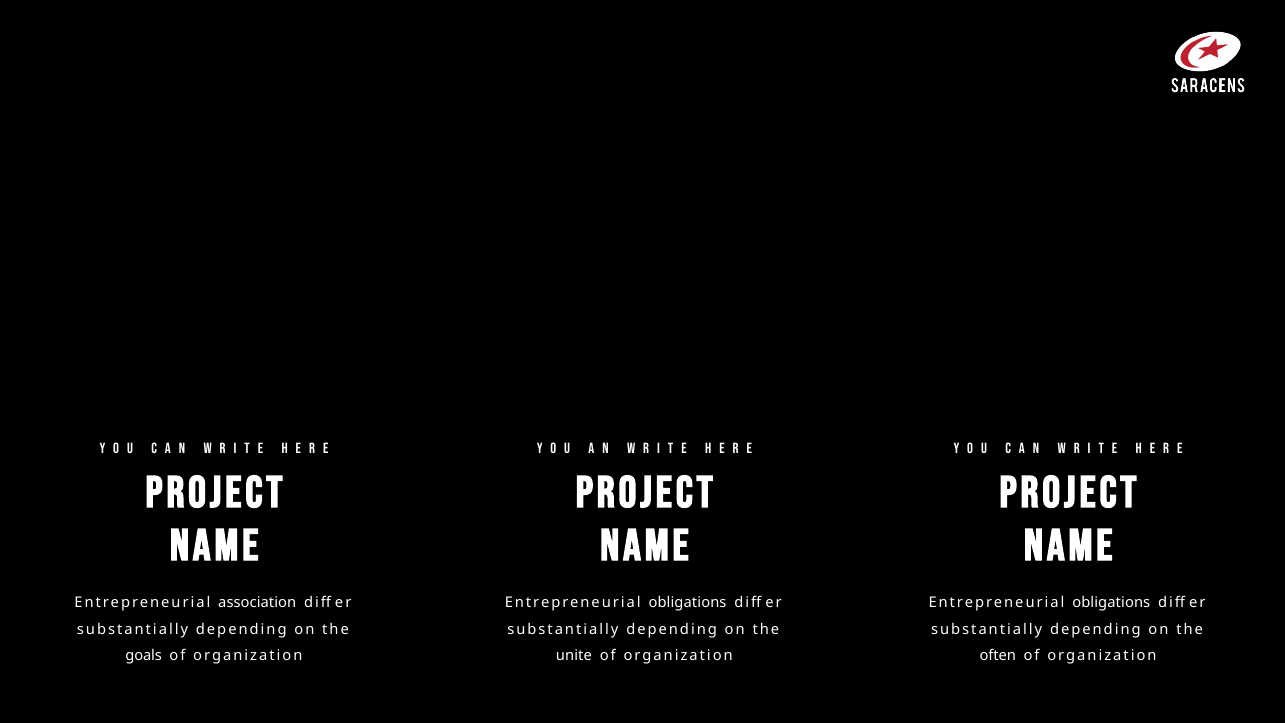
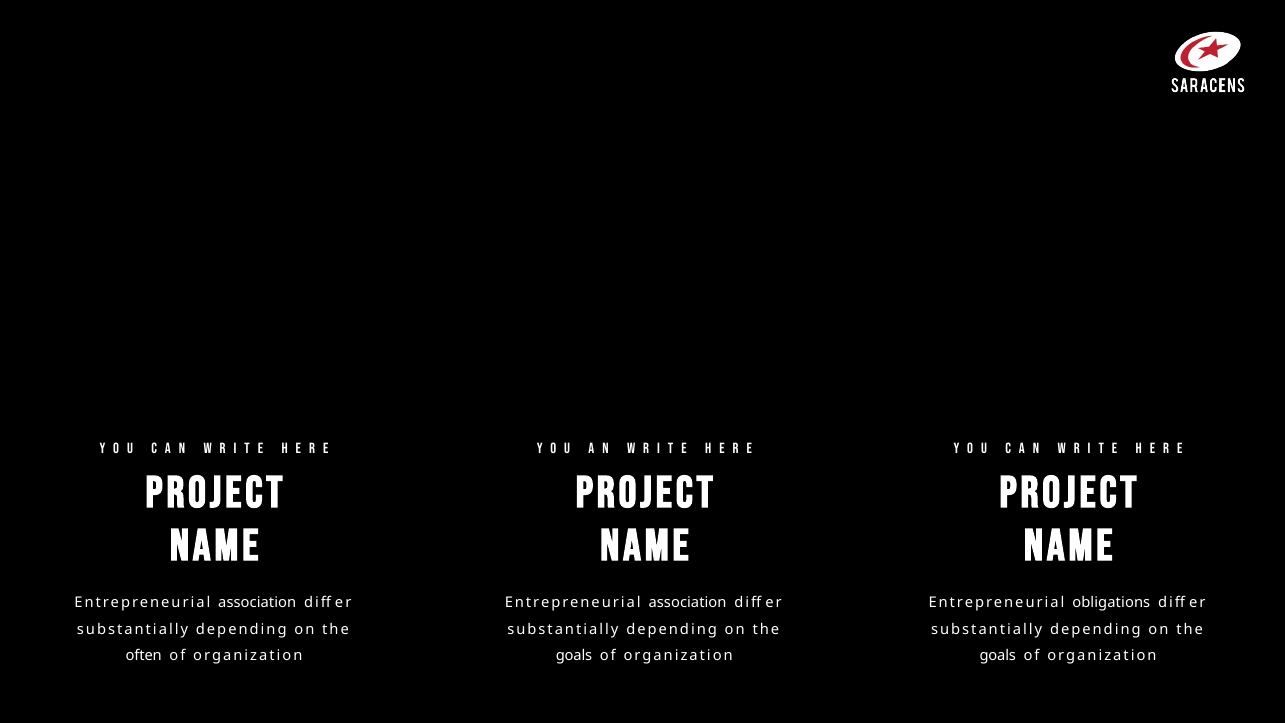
obligations: obligations -> association (688, 603)
goals: goals -> often (144, 656)
unite: unite -> goals (574, 656)
often: often -> goals (998, 656)
